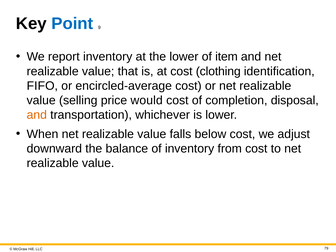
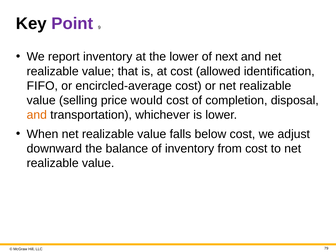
Point colour: blue -> purple (72, 24)
item: item -> next (226, 57)
clothing: clothing -> allowed (218, 71)
